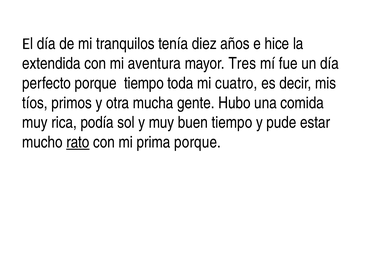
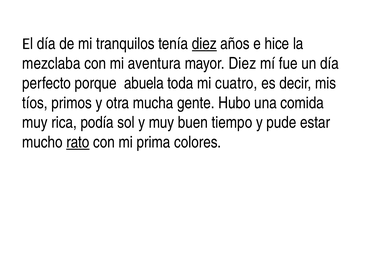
diez underline: none -> present (204, 44)
extendida: extendida -> mezclaba (51, 64)
mayor Tres: Tres -> Diez (242, 64)
porque tiempo: tiempo -> abuela (144, 83)
prima porque: porque -> colores (198, 142)
